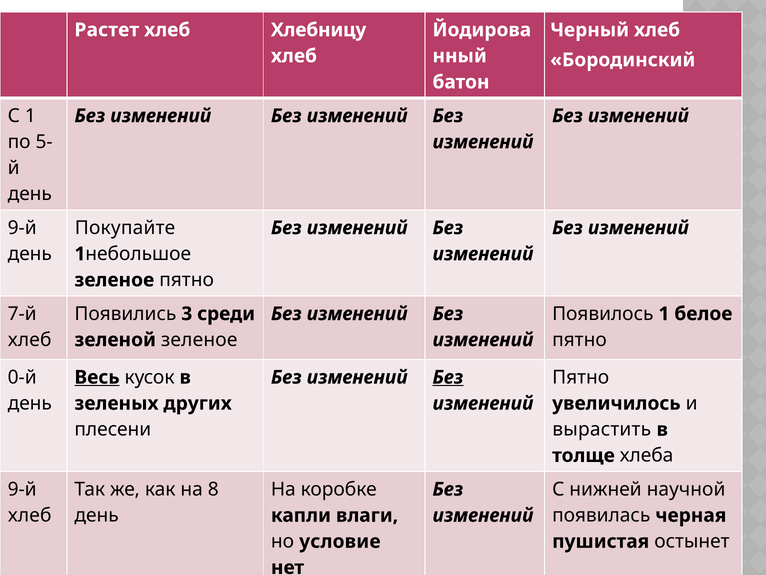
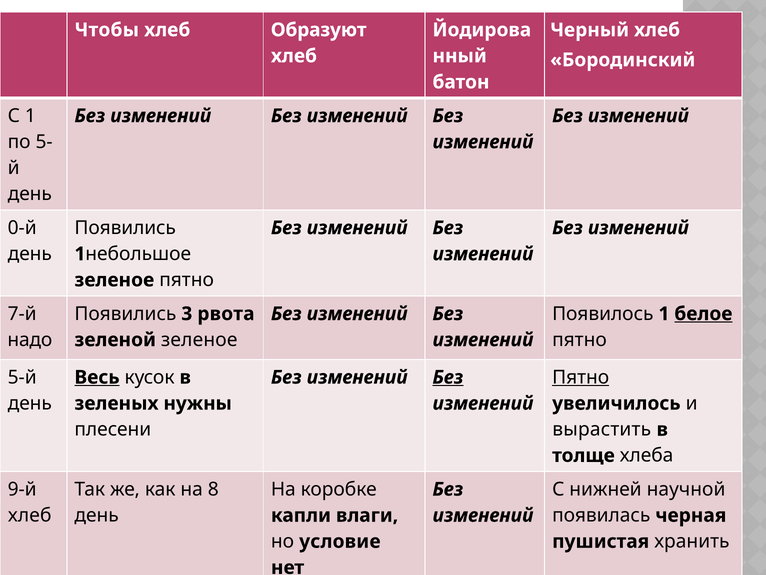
Растет: Растет -> Чтобы (107, 30)
Хлебницу: Хлебницу -> Образуют (319, 30)
9-й: 9-й -> 0-й (22, 228)
Покупайте: Покупайте -> Появились (125, 228)
среди: среди -> рвота (226, 314)
белое underline: none -> present (703, 314)
хлеб: хлеб -> надо (30, 340)
0-й: 0-й -> 5-й (22, 377)
Пятно underline: none -> present (581, 377)
других: других -> нужны (198, 403)
остынет: остынет -> хранить (692, 541)
